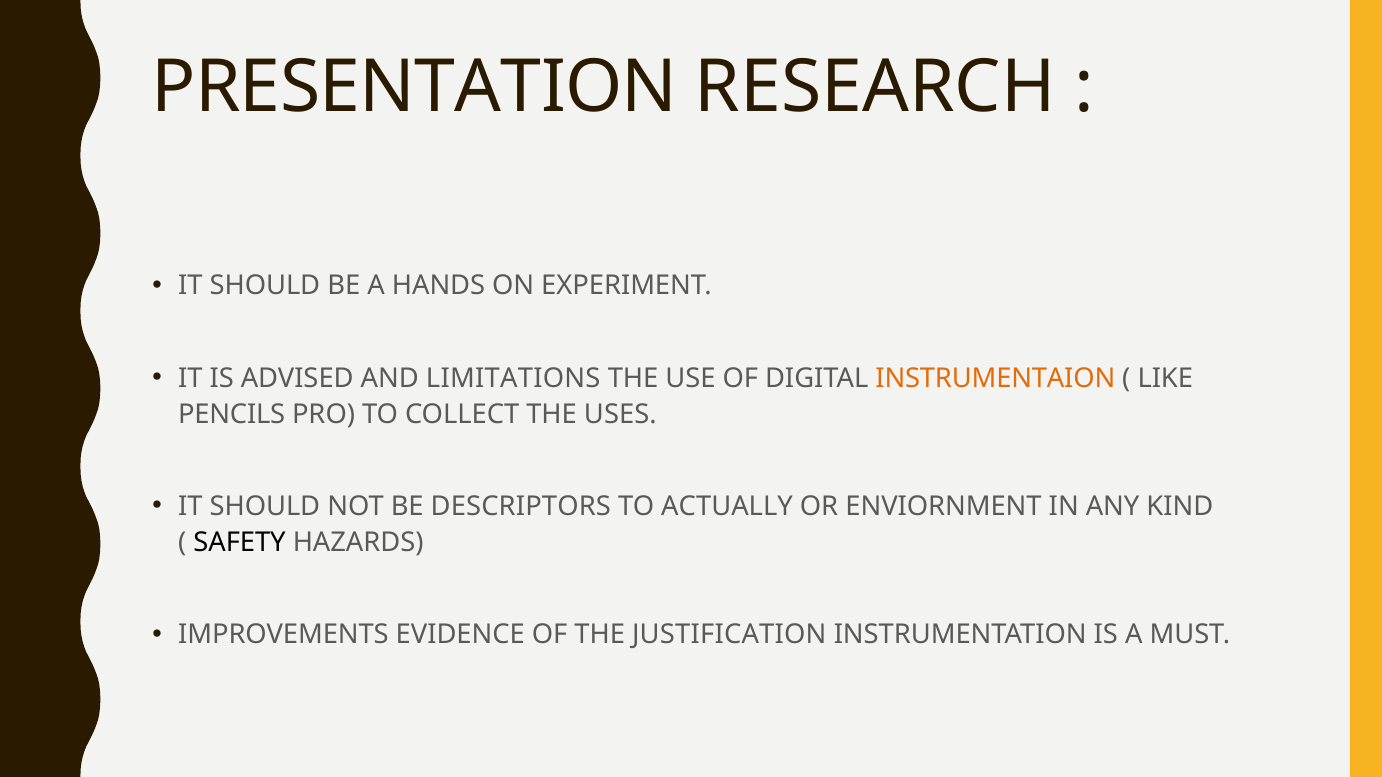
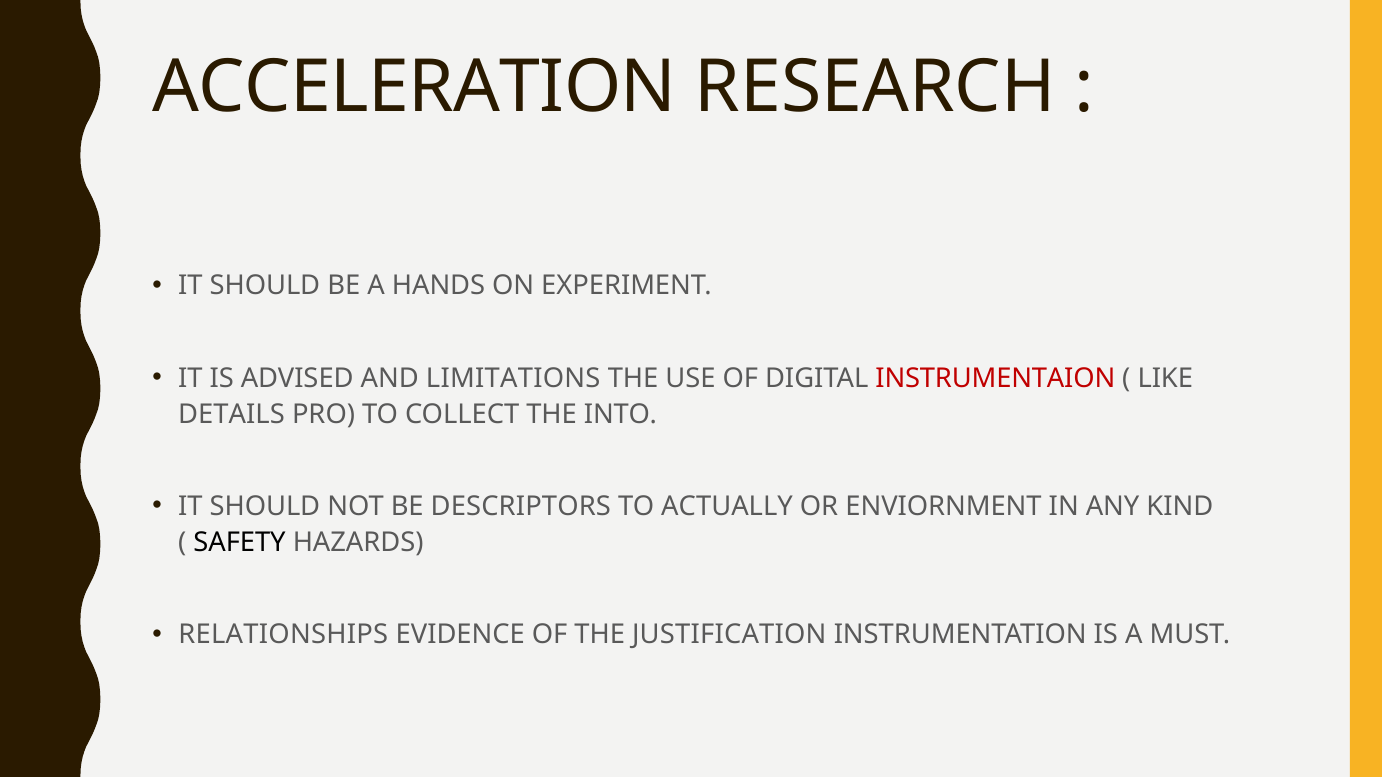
PRESENTATION: PRESENTATION -> ACCELERATION (414, 88)
INSTRUMENTAION colour: orange -> red (995, 378)
PENCILS: PENCILS -> DETAILS (232, 414)
USES: USES -> INTO (621, 414)
IMPROVEMENTS: IMPROVEMENTS -> RELATIONSHIPS (283, 635)
